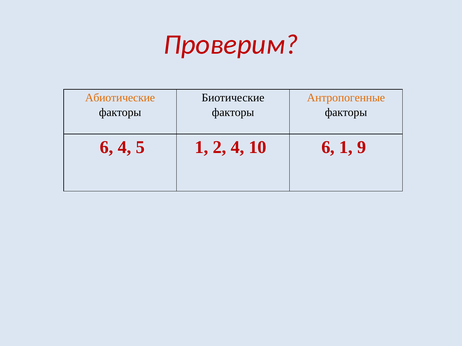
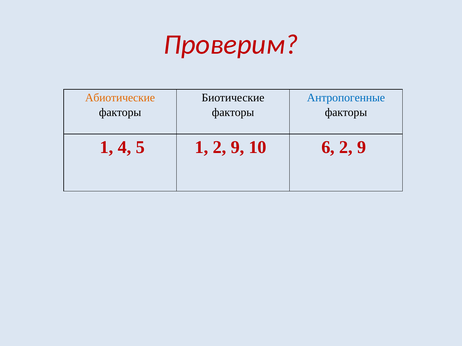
Антропогенные colour: orange -> blue (346, 98)
6: 6 -> 1 (107, 147)
1 2 4: 4 -> 9 (238, 147)
6 1: 1 -> 2 (346, 147)
